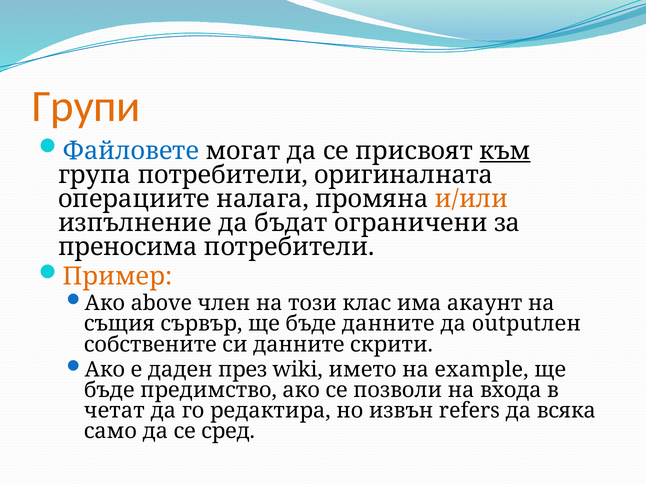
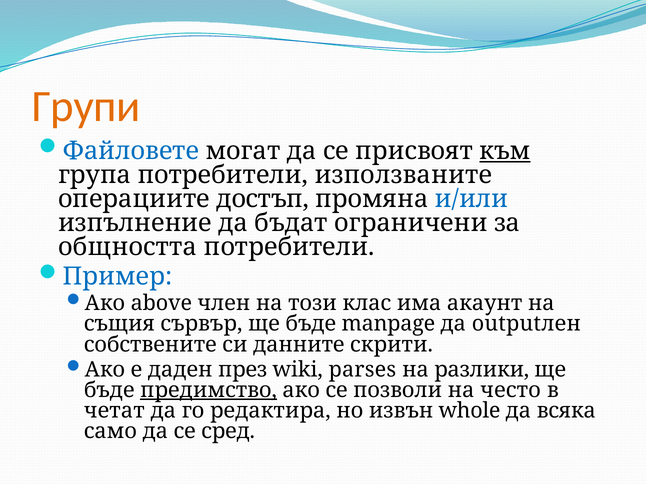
оригиналната: оригиналната -> използваните (403, 175)
налага: налага -> достъп (263, 199)
и/или colour: orange -> blue (472, 199)
преносима: преносима -> общността (128, 247)
Пример colour: orange -> blue (117, 277)
бъде данните: данните -> manpage (388, 324)
името: името -> parses (362, 370)
example: example -> разлики (482, 370)
предимство underline: none -> present (209, 390)
входа: входа -> често (511, 390)
refers: refers -> whole (470, 411)
